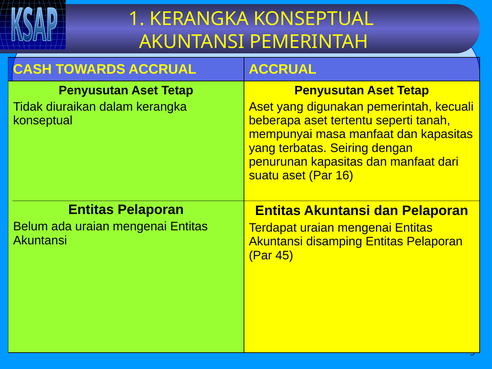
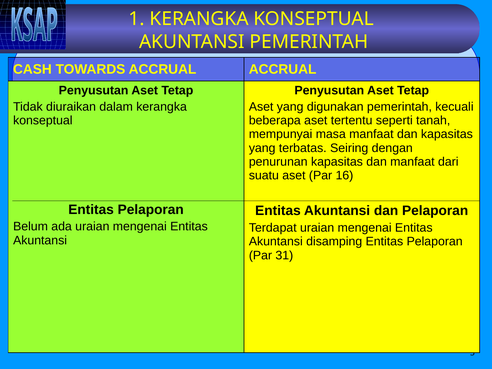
45: 45 -> 31 (284, 255)
